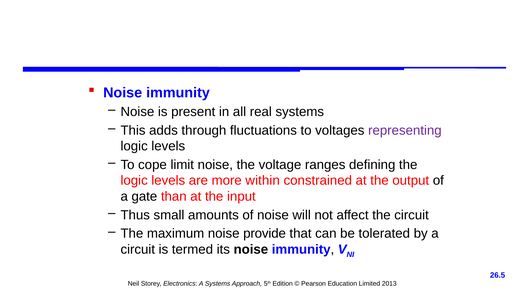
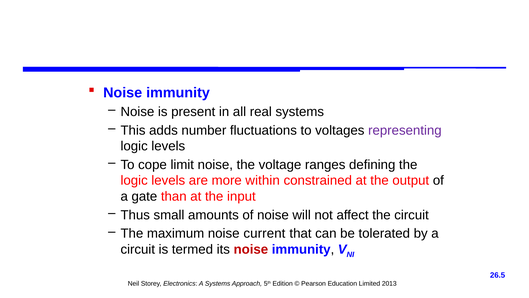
through: through -> number (204, 130)
provide: provide -> current (264, 233)
noise colour: black -> red (251, 249)
